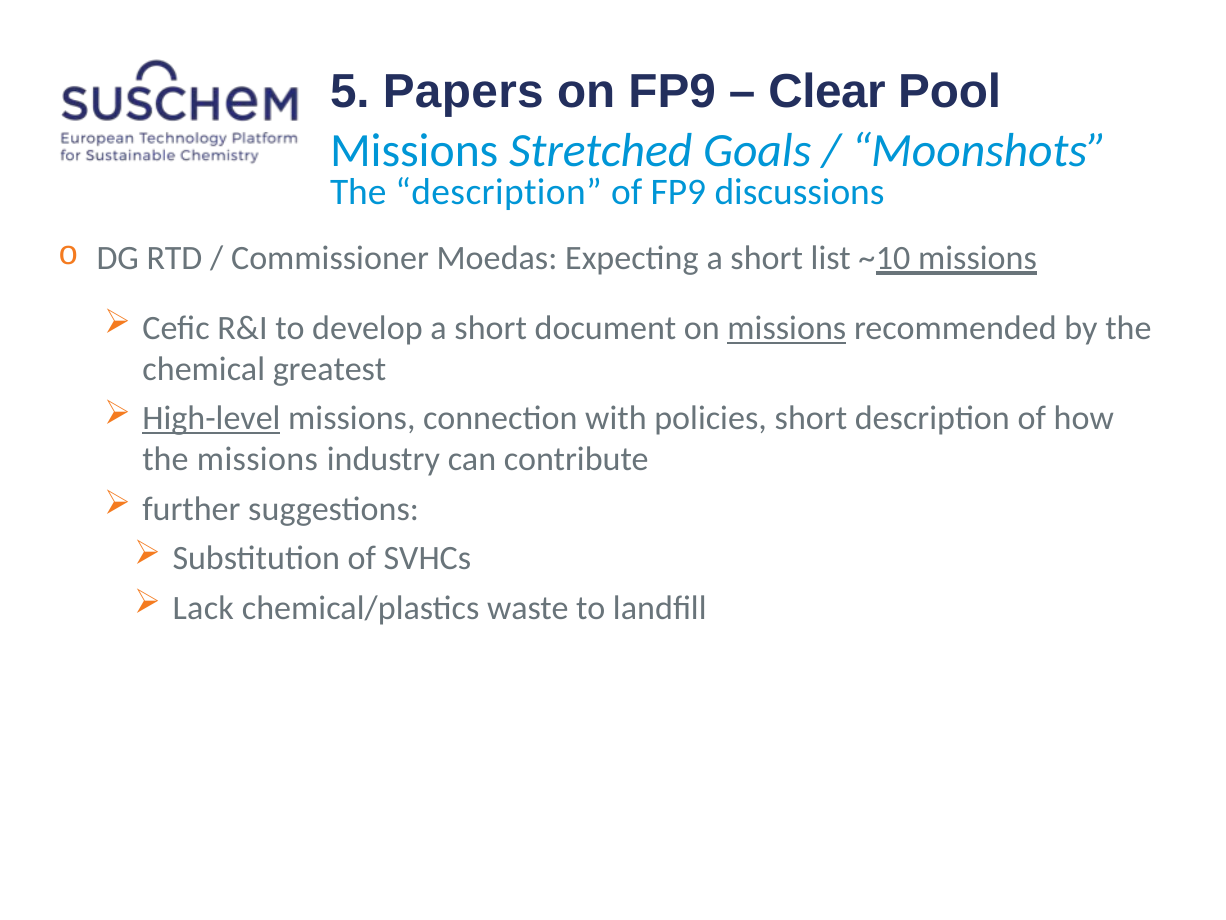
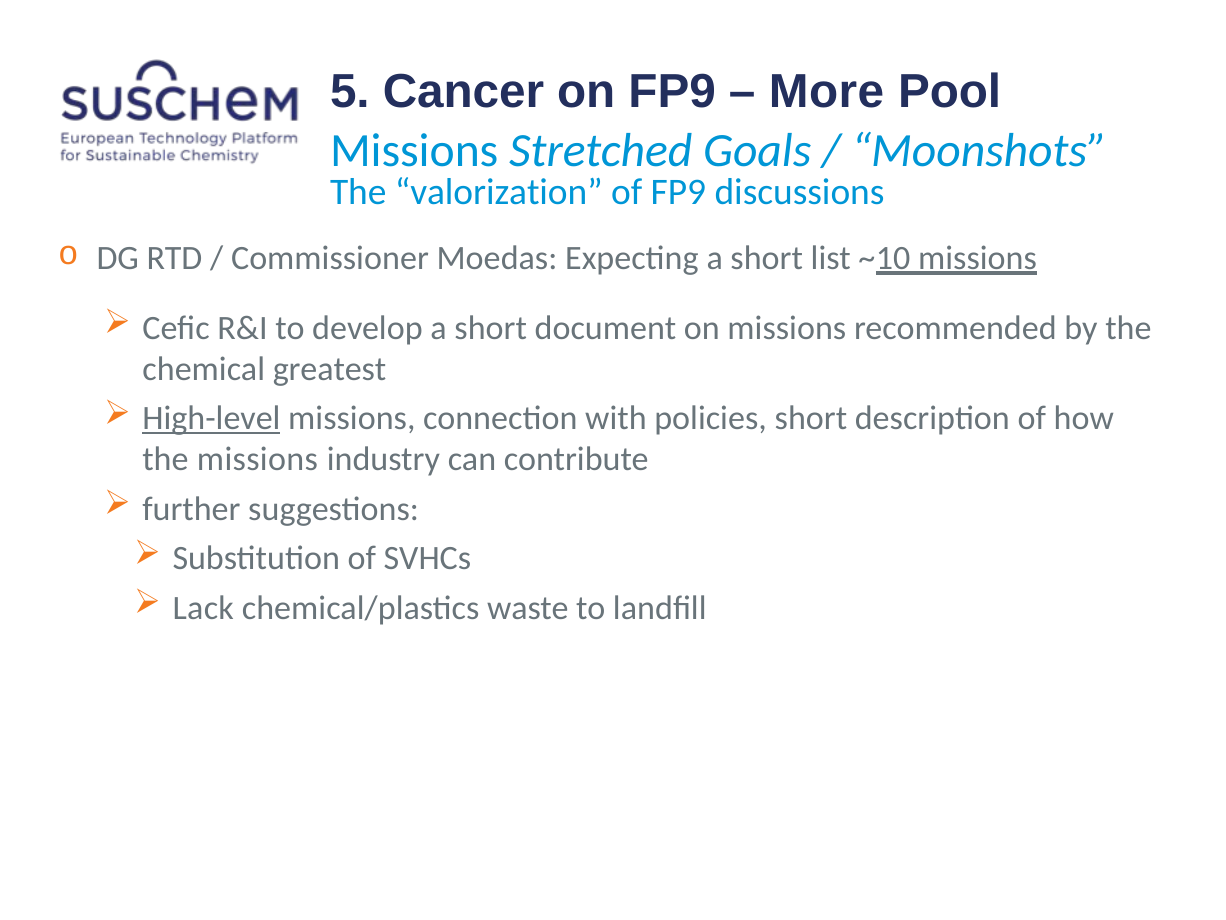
Papers: Papers -> Cancer (464, 92)
Clear: Clear -> More (827, 92)
The description: description -> valorization (499, 192)
missions underline: present -> none (787, 328)
